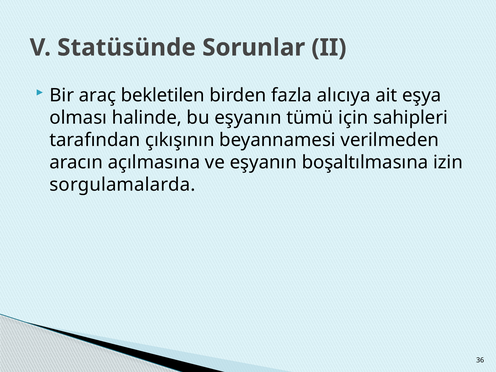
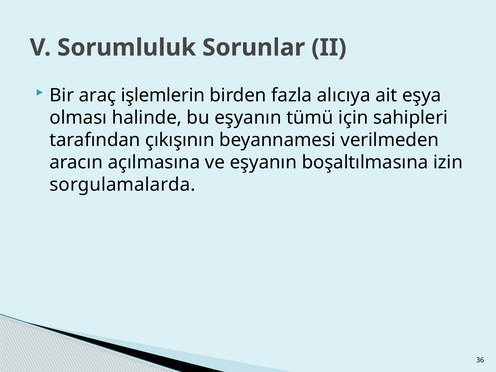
Statüsünde: Statüsünde -> Sorumluluk (127, 48)
bekletilen: bekletilen -> işlemlerin (163, 95)
